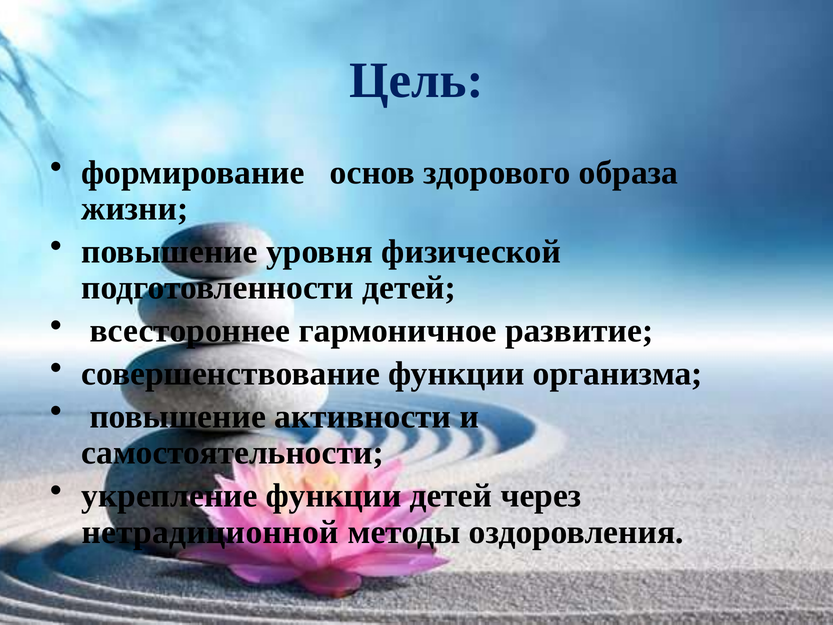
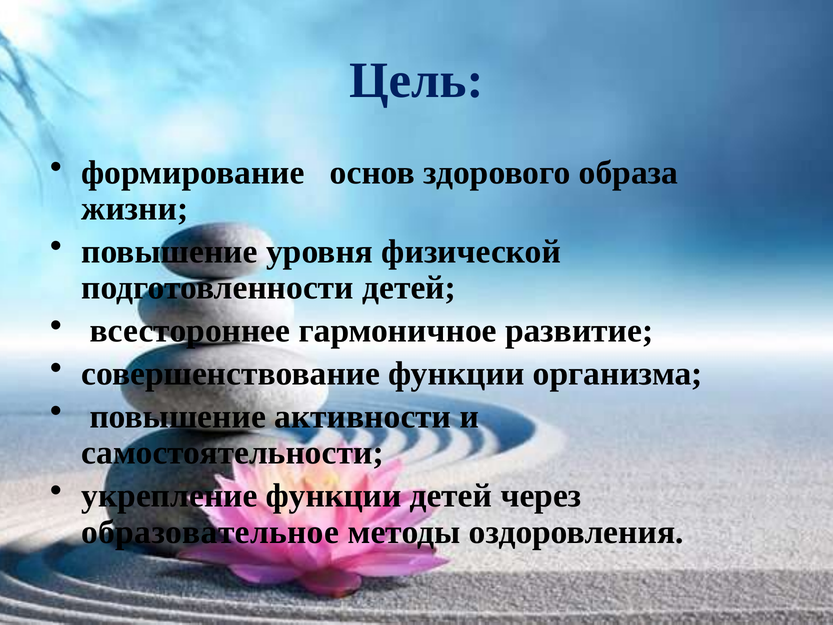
нетрадиционной: нетрадиционной -> образовательное (210, 532)
